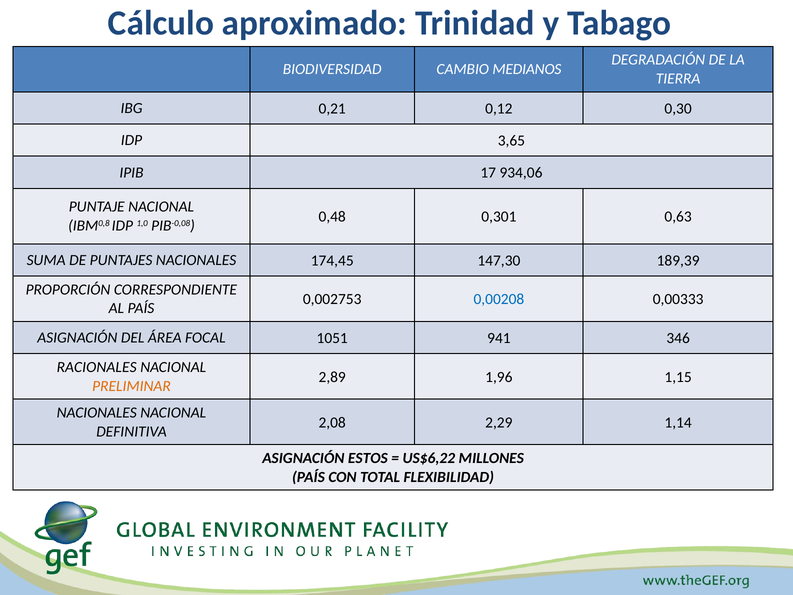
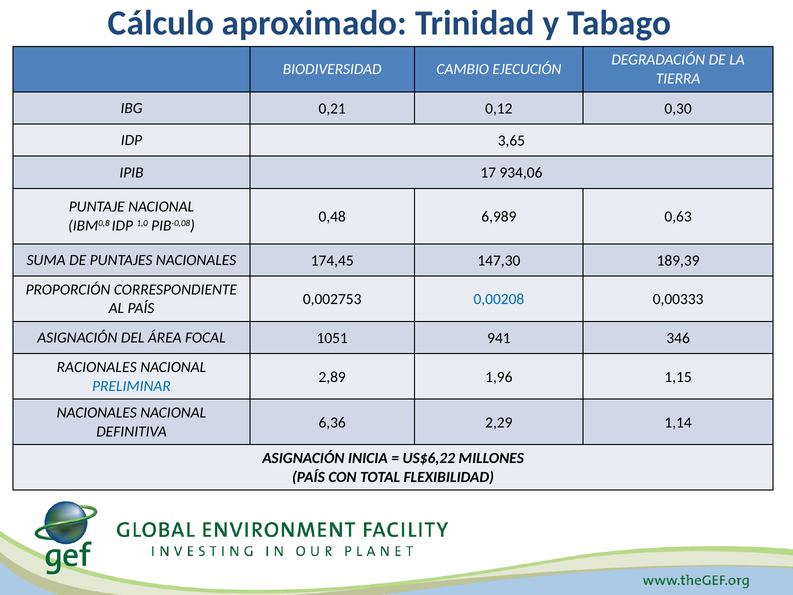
MEDIANOS: MEDIANOS -> EJECUCIÓN (527, 69)
0,301: 0,301 -> 6,989 (499, 217)
PRELIMINAR colour: orange -> blue (131, 386)
2,08: 2,08 -> 6,36 (332, 422)
ESTOS: ESTOS -> INICIA (368, 458)
